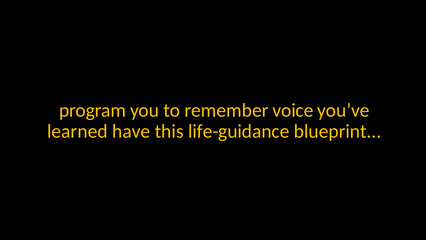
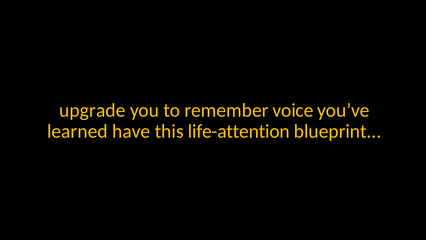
program: program -> upgrade (92, 110)
life-guidance: life-guidance -> life-attention (239, 131)
